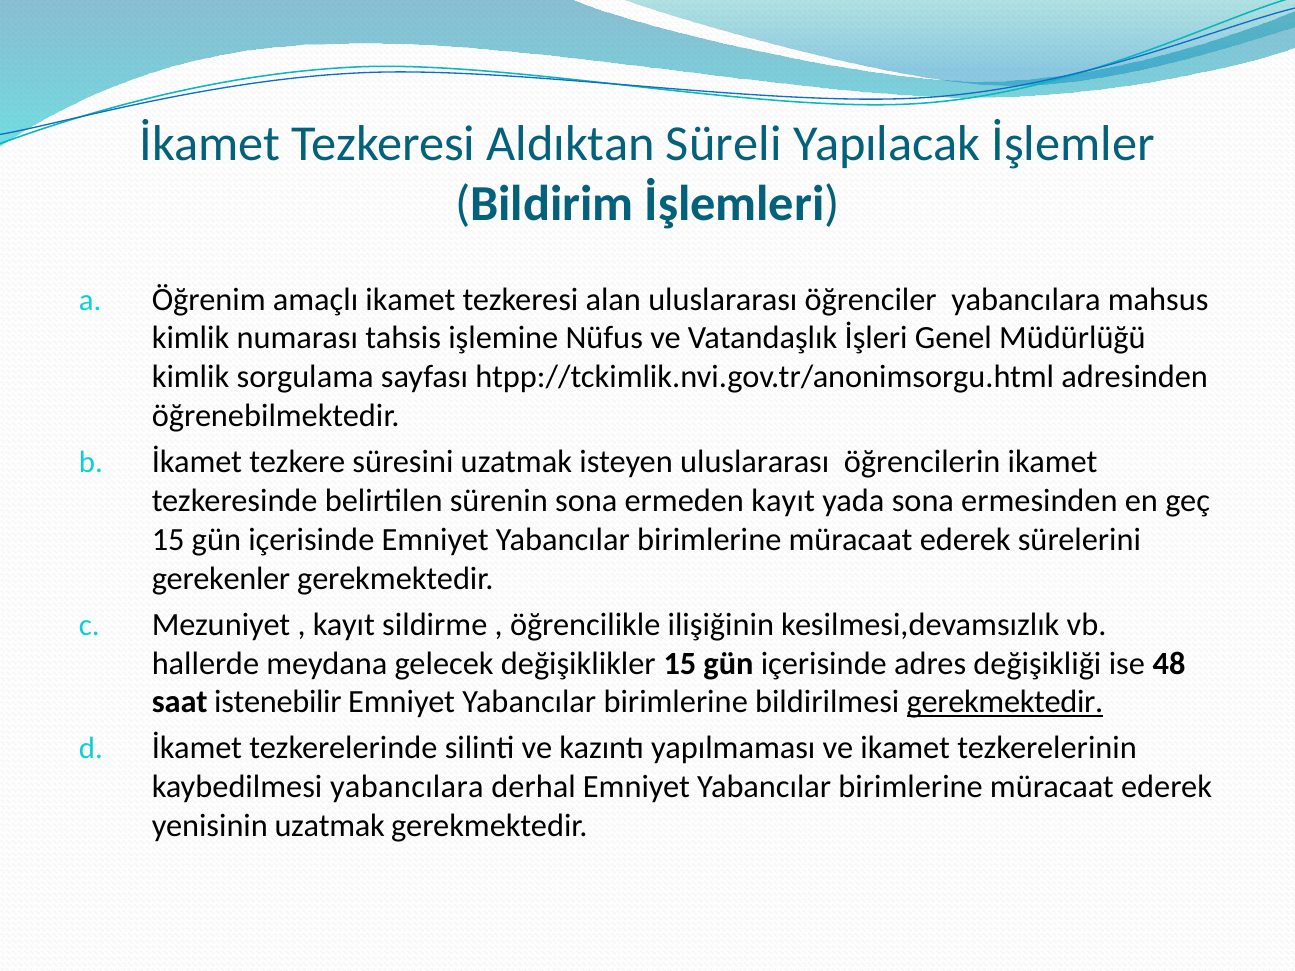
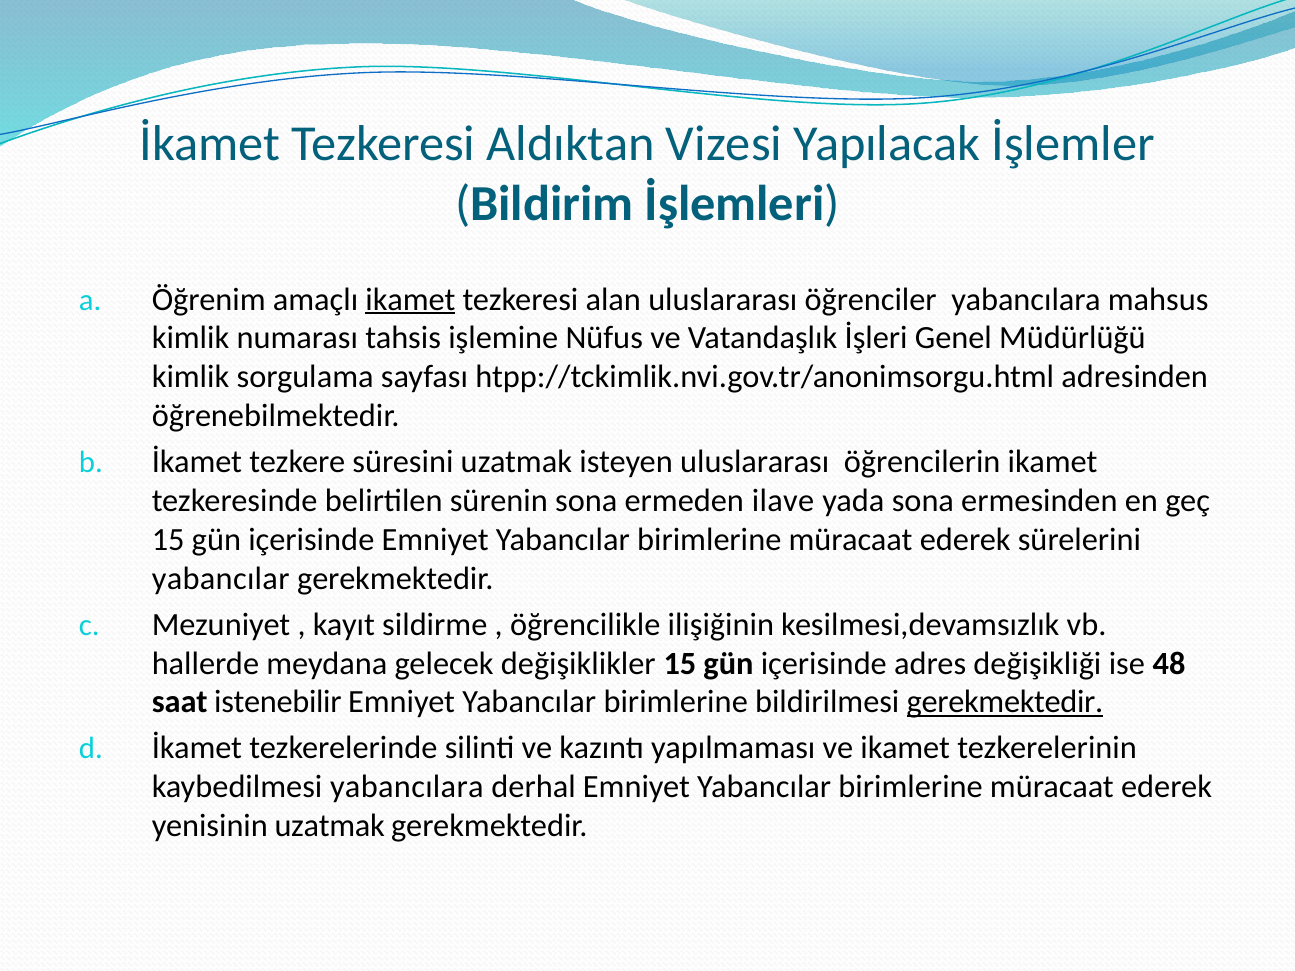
Süreli: Süreli -> Vizesi (724, 144)
ikamet underline: none -> present (410, 300)
ermeden kayıt: kayıt -> ilave (783, 501)
gerekenler: gerekenler -> yabancılar (221, 579)
